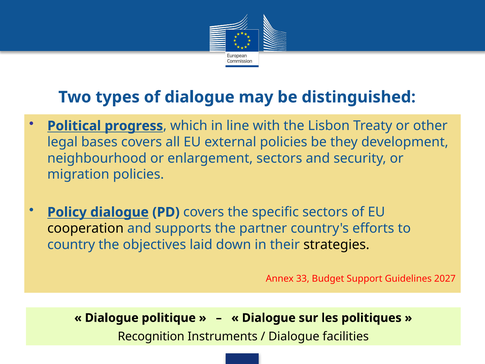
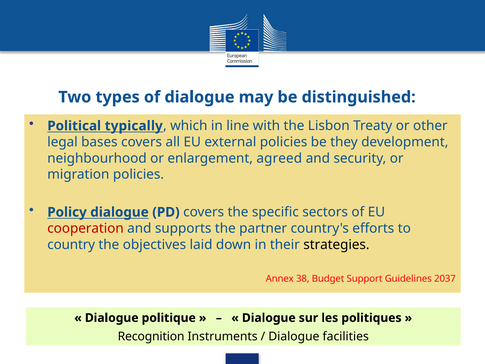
progress: progress -> typically (134, 126)
enlargement sectors: sectors -> agreed (279, 158)
cooperation colour: black -> red (86, 228)
33: 33 -> 38 (303, 279)
2027: 2027 -> 2037 (445, 279)
